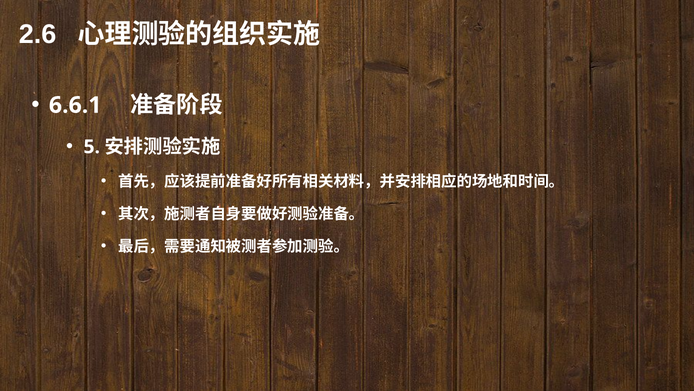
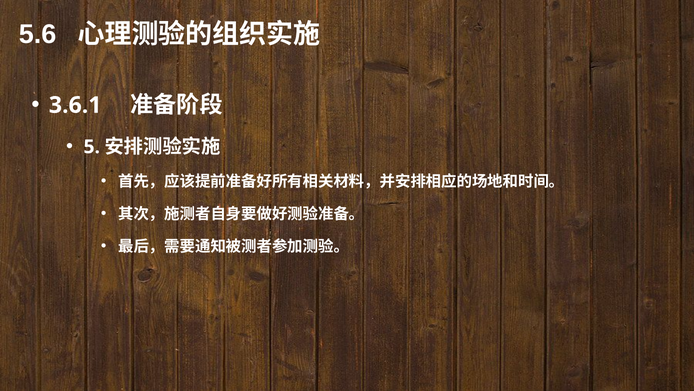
2.6: 2.6 -> 5.6 (38, 34)
6.6.1: 6.6.1 -> 3.6.1 (75, 105)
